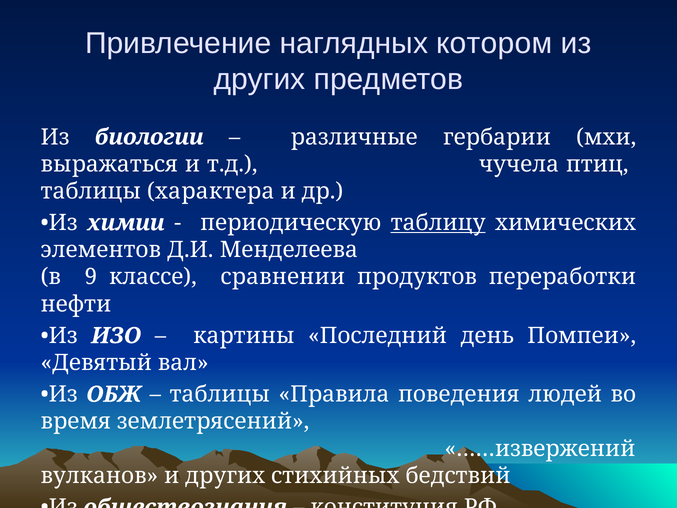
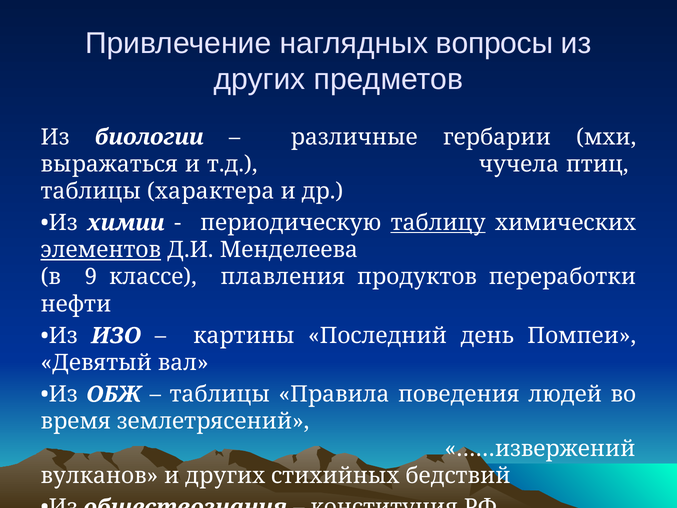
котором: котором -> вопросы (495, 43)
элементов underline: none -> present (101, 250)
сравнении: сравнении -> плавления (283, 277)
